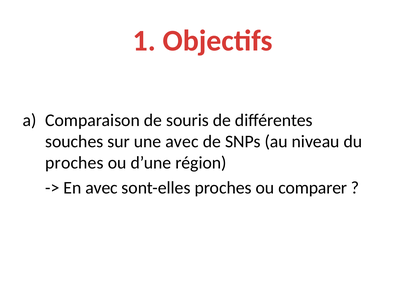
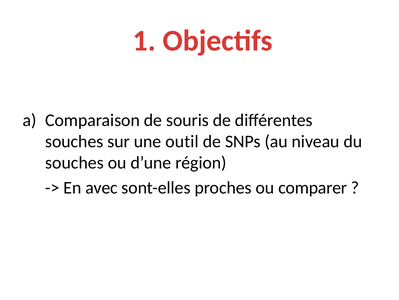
une avec: avec -> outil (182, 141)
proches: proches -> souches (74, 162)
